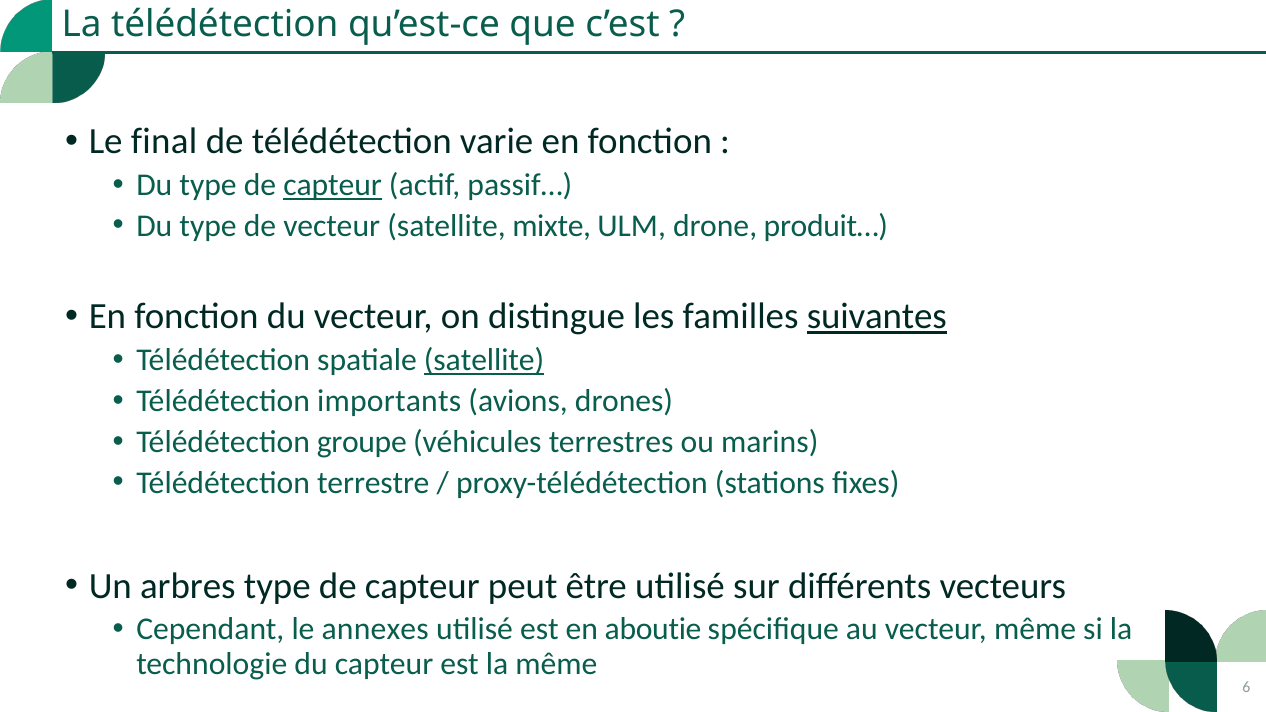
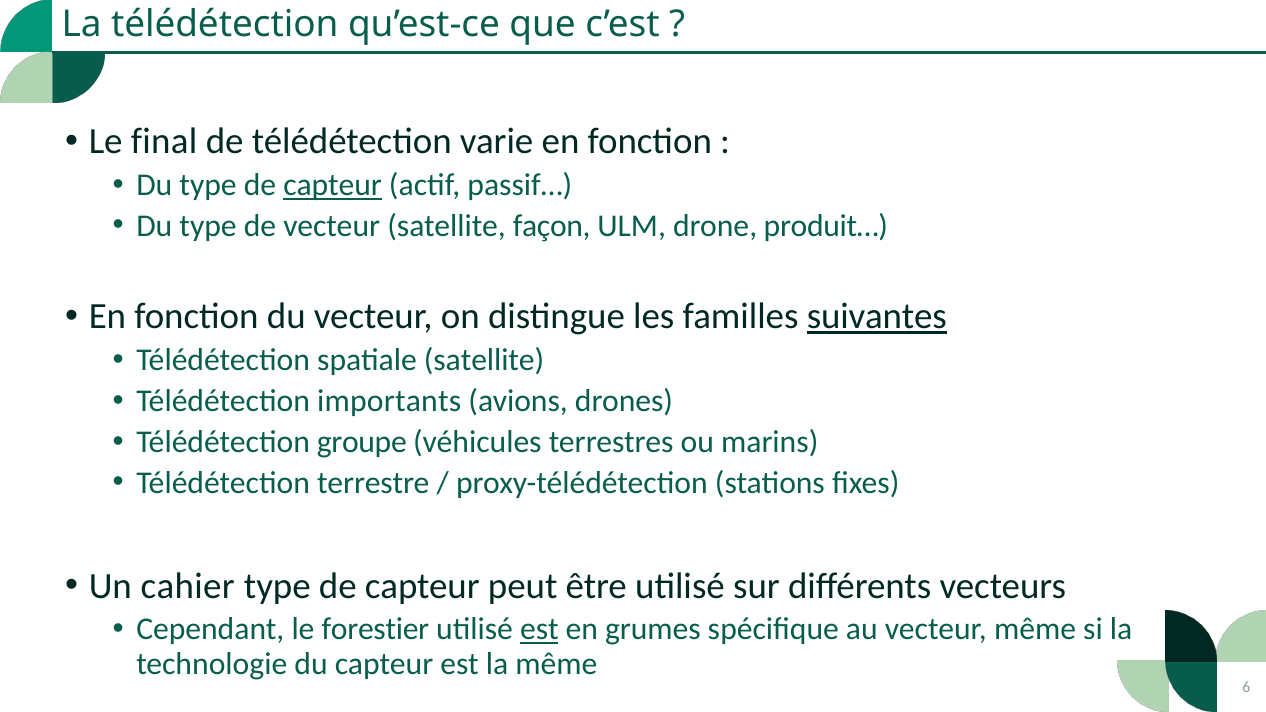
mixte: mixte -> façon (552, 226)
satellite underline: present -> none (484, 360)
arbres: arbres -> cahier (188, 586)
annexes: annexes -> forestier (375, 630)
est underline: none -> present (539, 630)
aboutie: aboutie -> grumes (653, 630)
